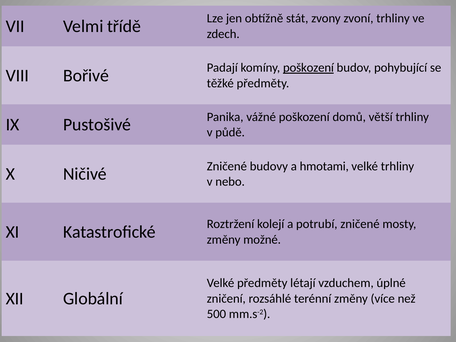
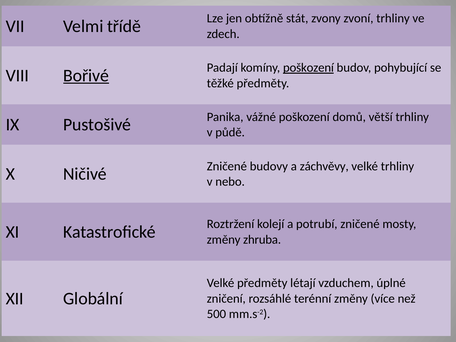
Bořivé underline: none -> present (86, 75)
hmotami: hmotami -> záchvěvy (324, 166)
možné: možné -> zhruba (262, 240)
